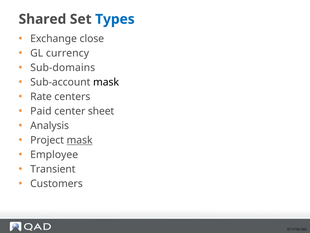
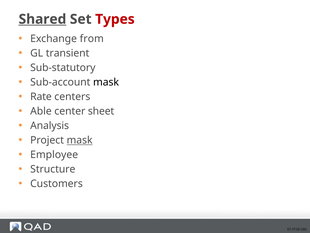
Shared underline: none -> present (42, 19)
Types colour: blue -> red (115, 19)
close: close -> from (92, 39)
currency: currency -> transient (68, 53)
Sub-domains: Sub-domains -> Sub-statutory (63, 68)
Paid: Paid -> Able (41, 111)
Transient: Transient -> Structure (53, 169)
